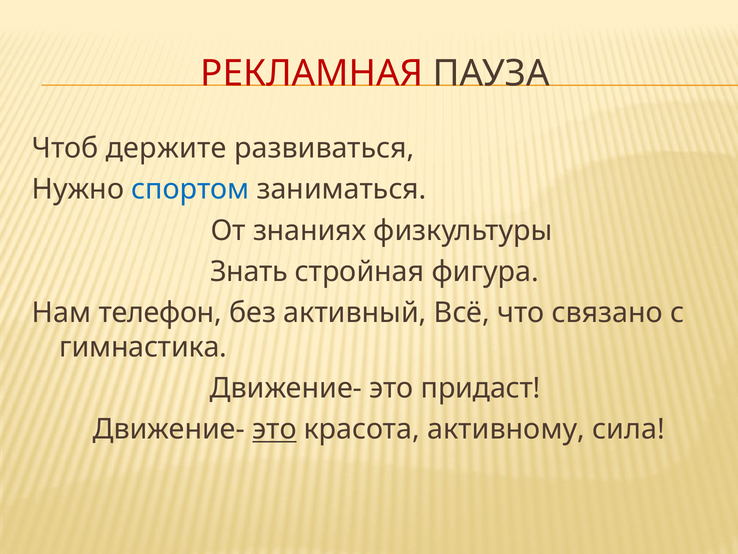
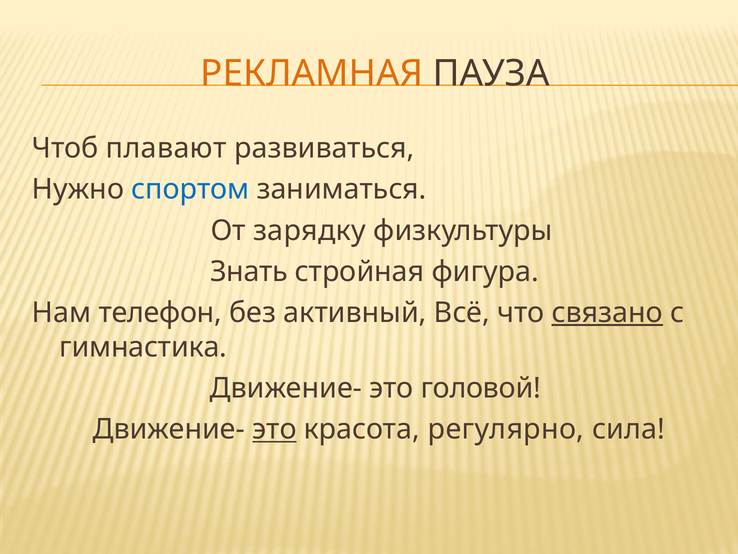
РЕКЛАМНАЯ colour: red -> orange (312, 73)
держите: держите -> плавают (166, 148)
знаниях: знаниях -> зарядку (310, 230)
связано underline: none -> present (607, 312)
придаст: придаст -> головой (481, 388)
активному: активному -> регулярно (506, 429)
